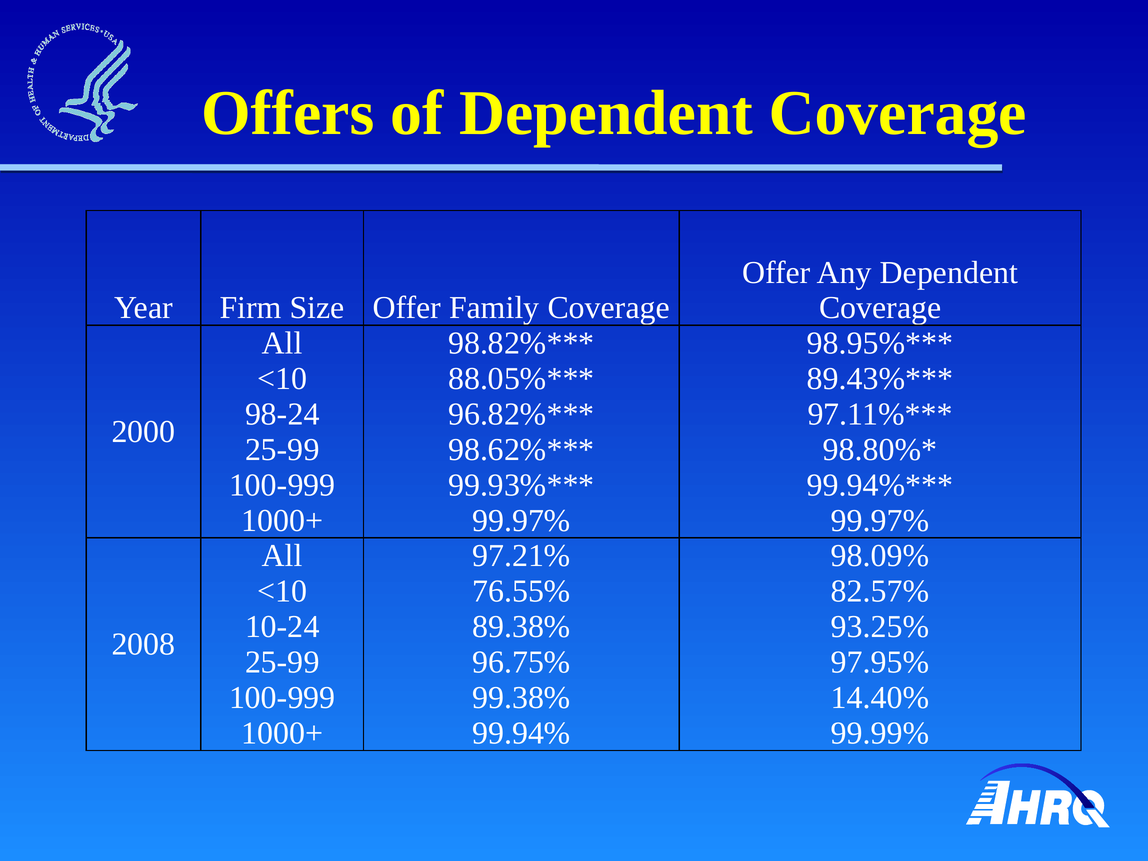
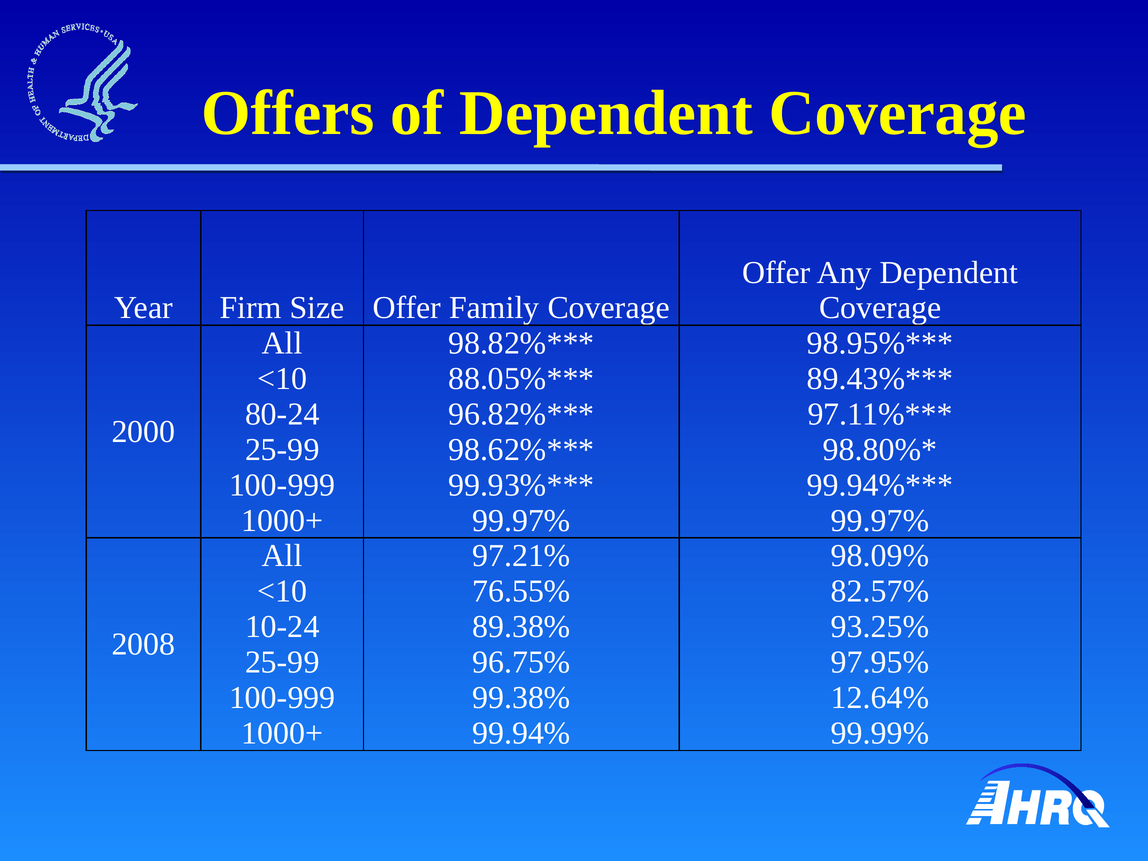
98-24: 98-24 -> 80-24 (282, 414)
14.40%: 14.40% -> 12.64% (880, 698)
